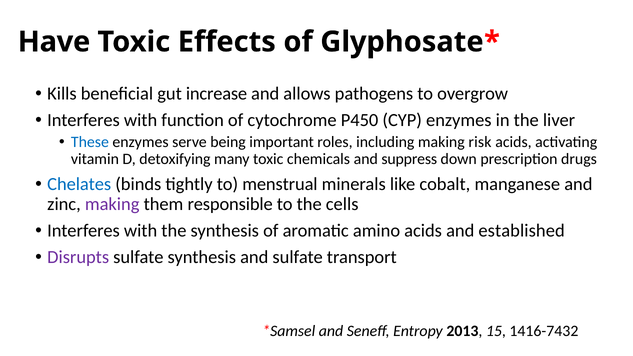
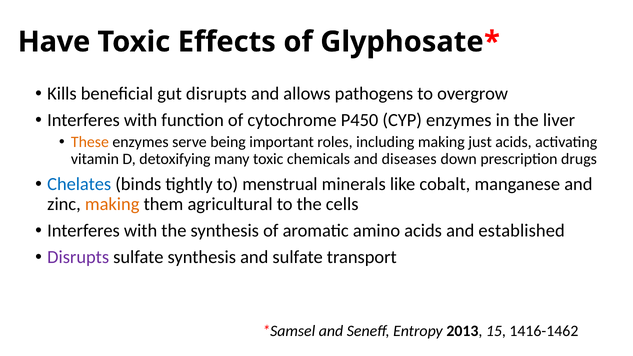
gut increase: increase -> disrupts (216, 94)
These colour: blue -> orange (90, 142)
risk: risk -> just (480, 142)
suppress: suppress -> diseases (409, 159)
making colour: purple -> orange (112, 204)
responsible: responsible -> agricultural (230, 204)
1416-7432: 1416-7432 -> 1416-1462 (544, 331)
